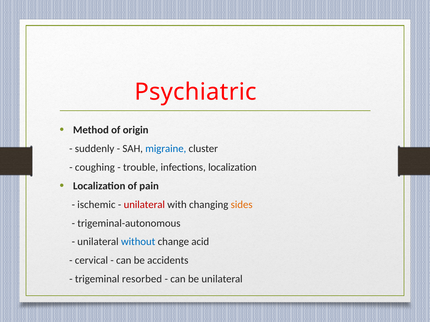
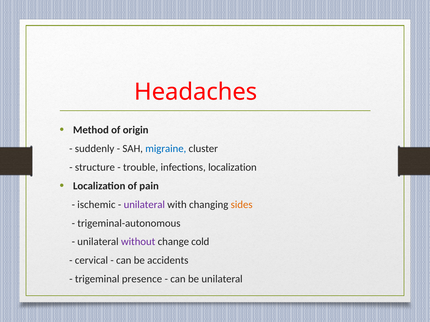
Psychiatric: Psychiatric -> Headaches (196, 92)
coughing: coughing -> structure (95, 168)
unilateral colour: red -> purple (144, 205)
without colour: blue -> purple (138, 242)
acid: acid -> cold (200, 242)
resorbed: resorbed -> presence (142, 279)
